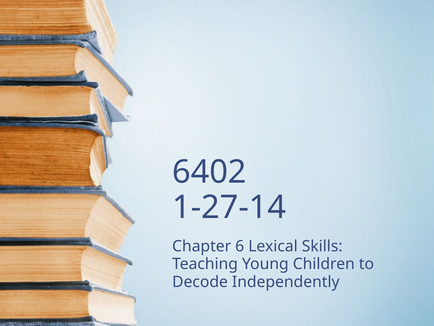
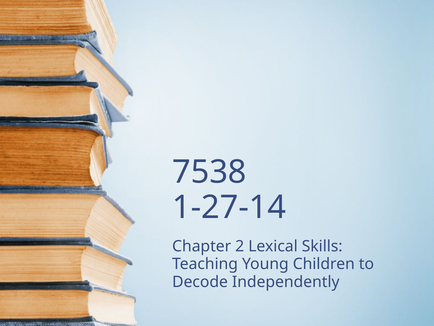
6402: 6402 -> 7538 (209, 172)
6: 6 -> 2 (240, 246)
